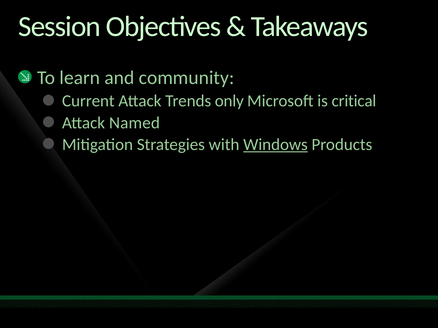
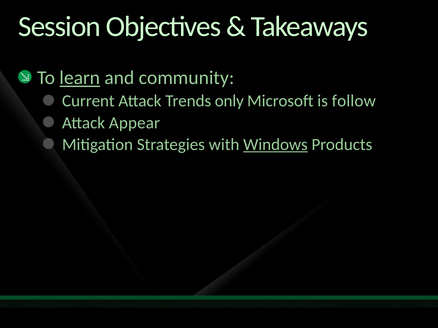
learn underline: none -> present (80, 78)
critical: critical -> follow (354, 101)
Named: Named -> Appear (134, 123)
